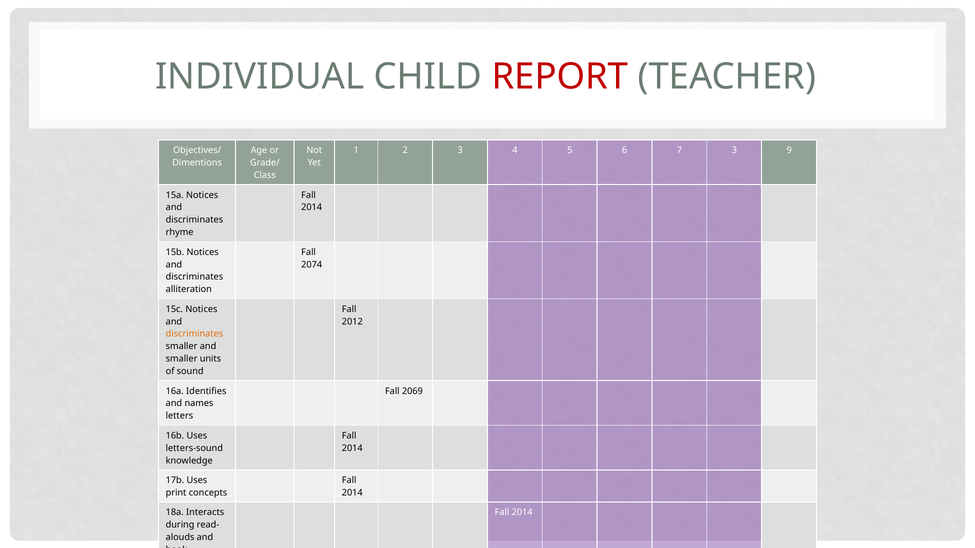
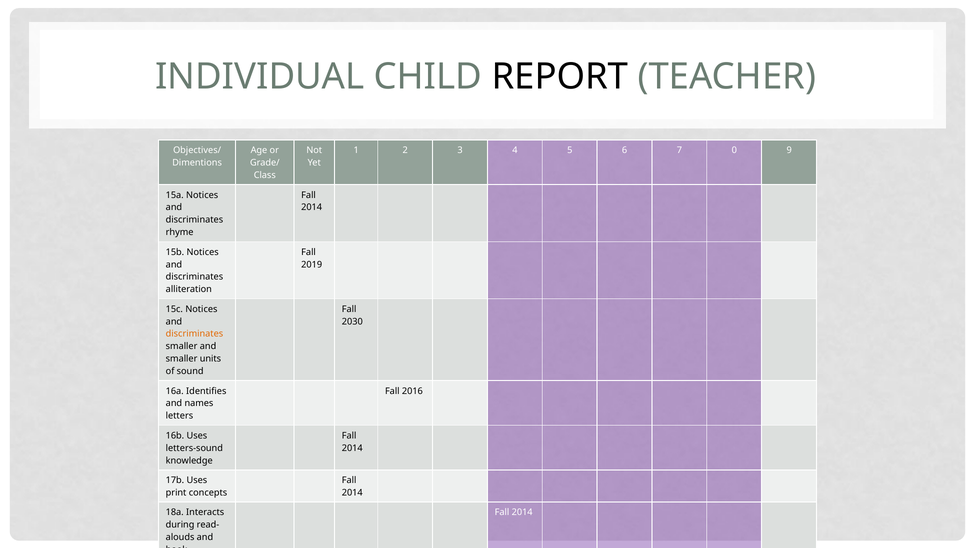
REPORT colour: red -> black (560, 77)
7 3: 3 -> 0 (734, 151)
2074: 2074 -> 2019 (312, 265)
2012: 2012 -> 2030 (352, 322)
2069: 2069 -> 2016 (412, 391)
